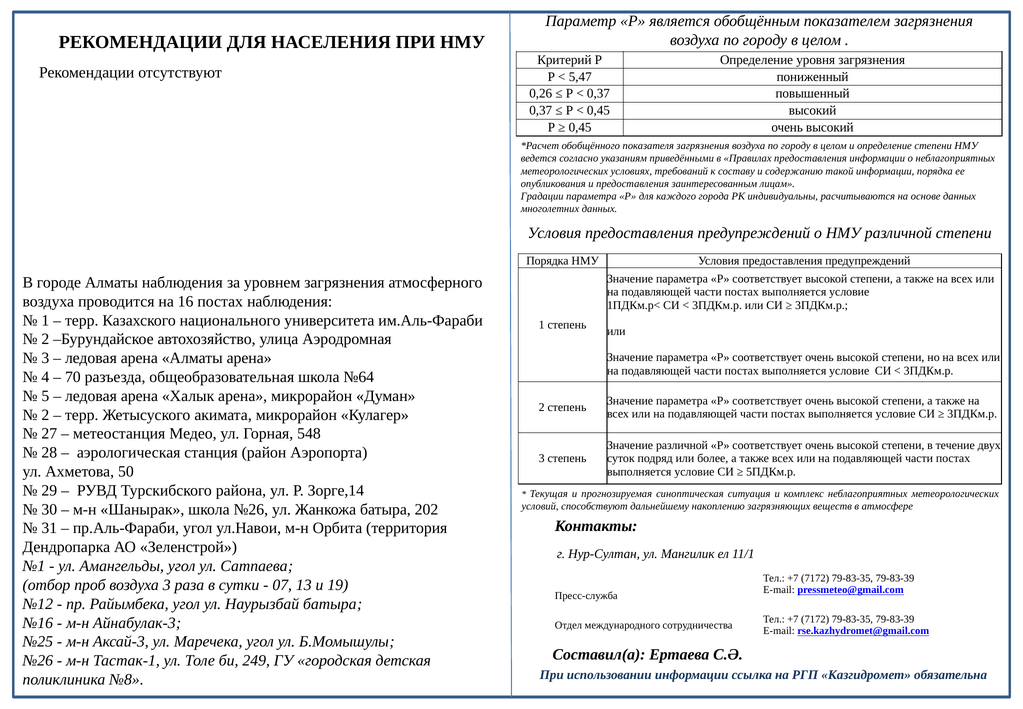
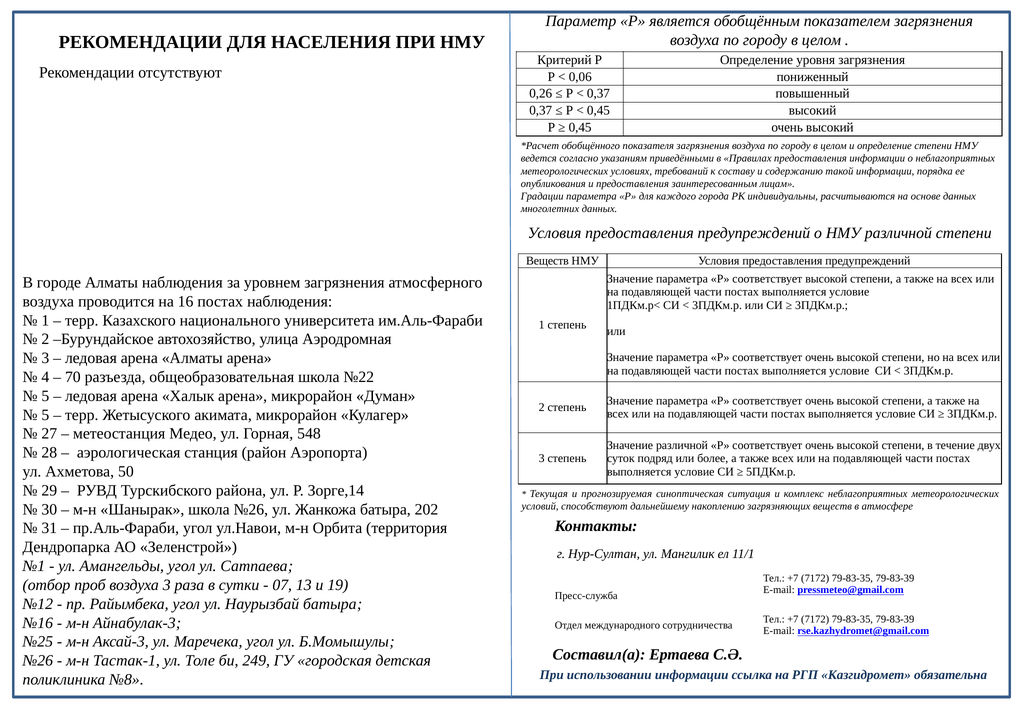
5,47: 5,47 -> 0,06 (580, 77)
Порядка: Порядка -> Веществ (547, 261)
№64: №64 -> №22 (359, 377)
2: 2 -> 5 (45, 414)
